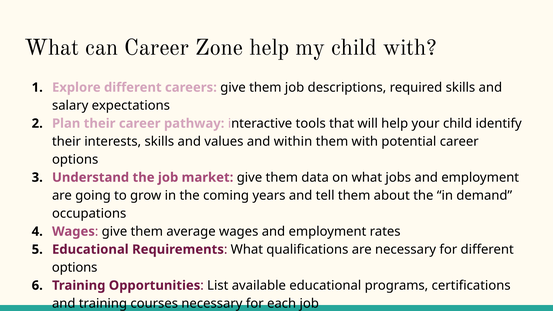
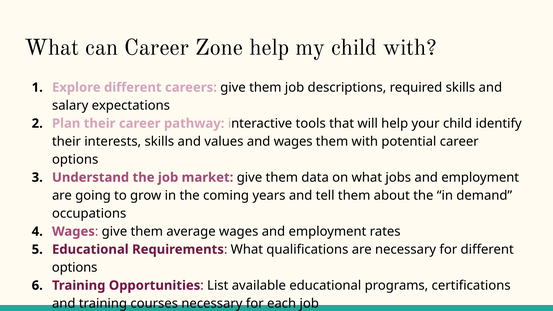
and within: within -> wages (293, 141)
